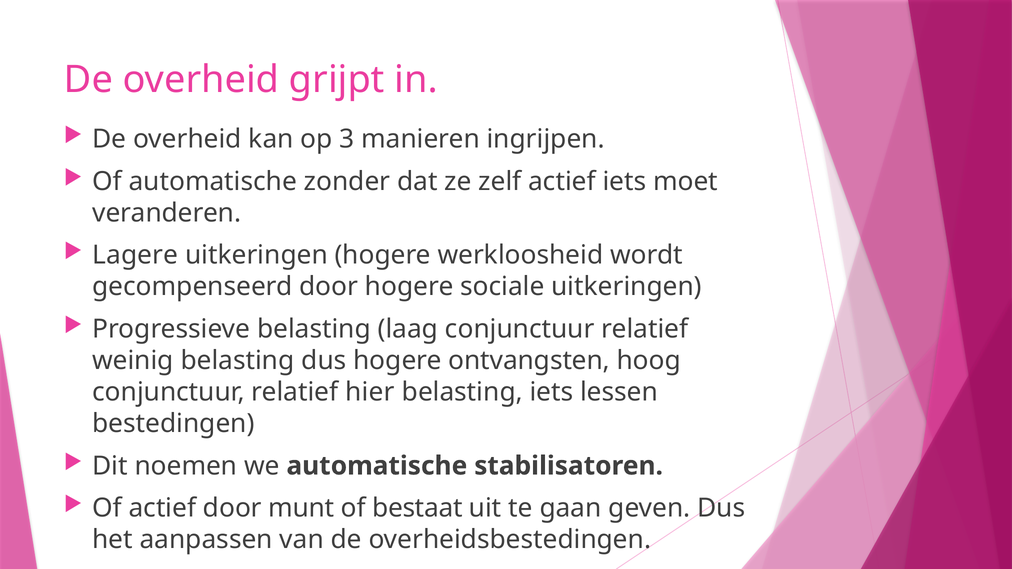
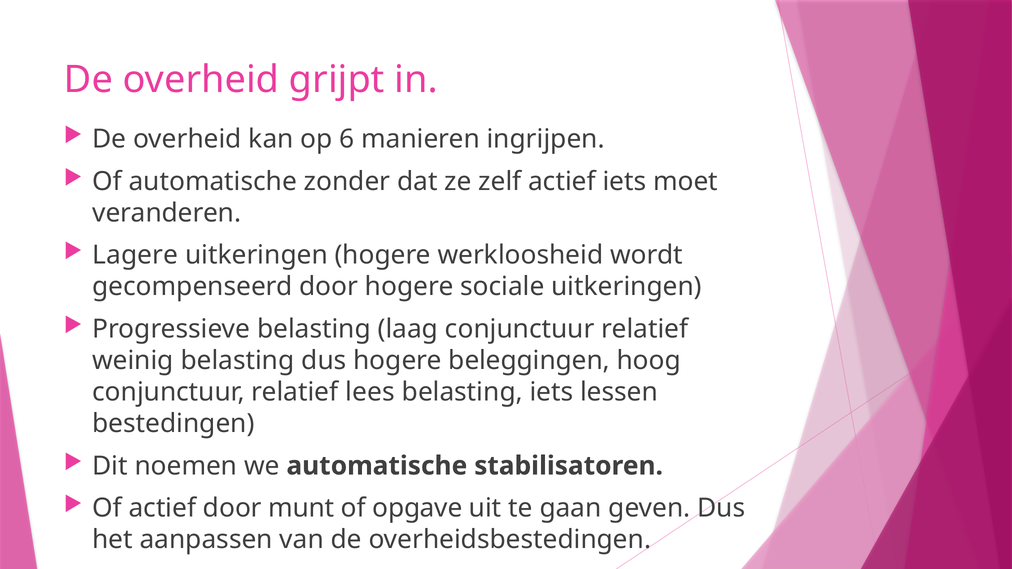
3: 3 -> 6 (347, 139)
ontvangsten: ontvangsten -> beleggingen (529, 361)
hier: hier -> lees (370, 392)
bestaat: bestaat -> opgave (417, 508)
